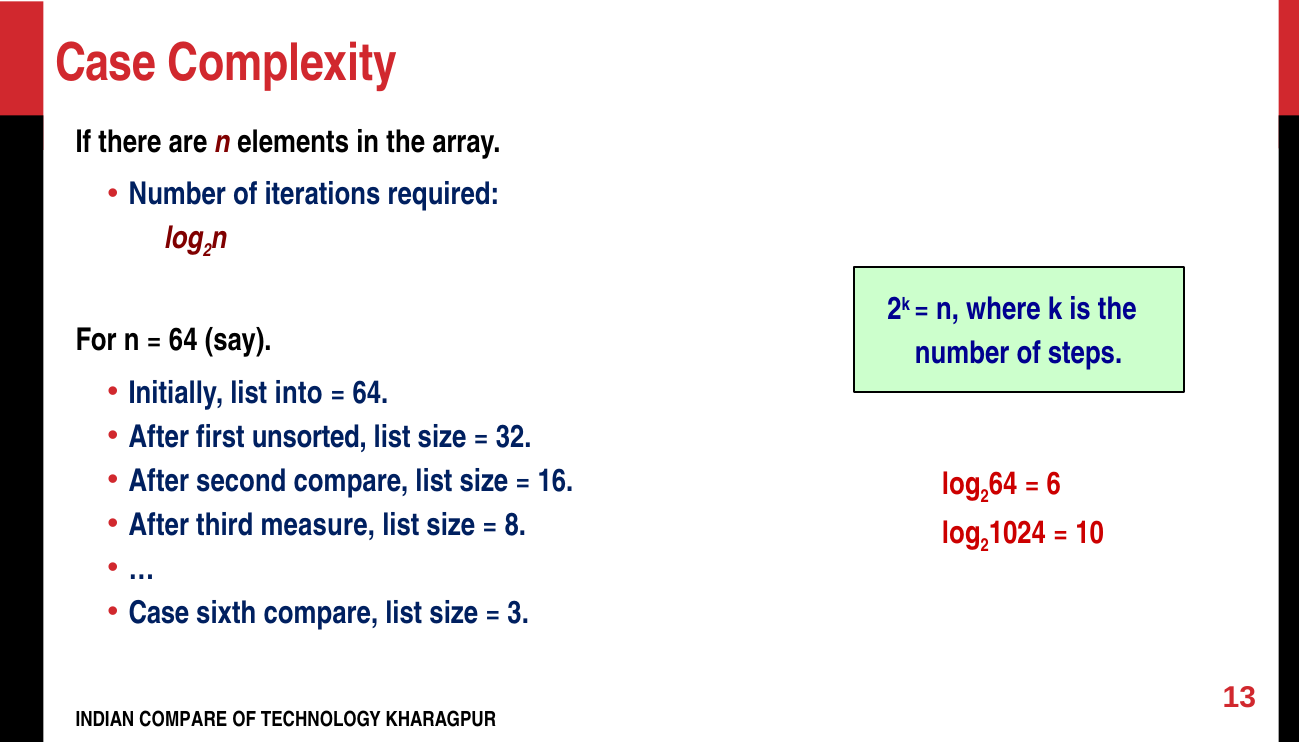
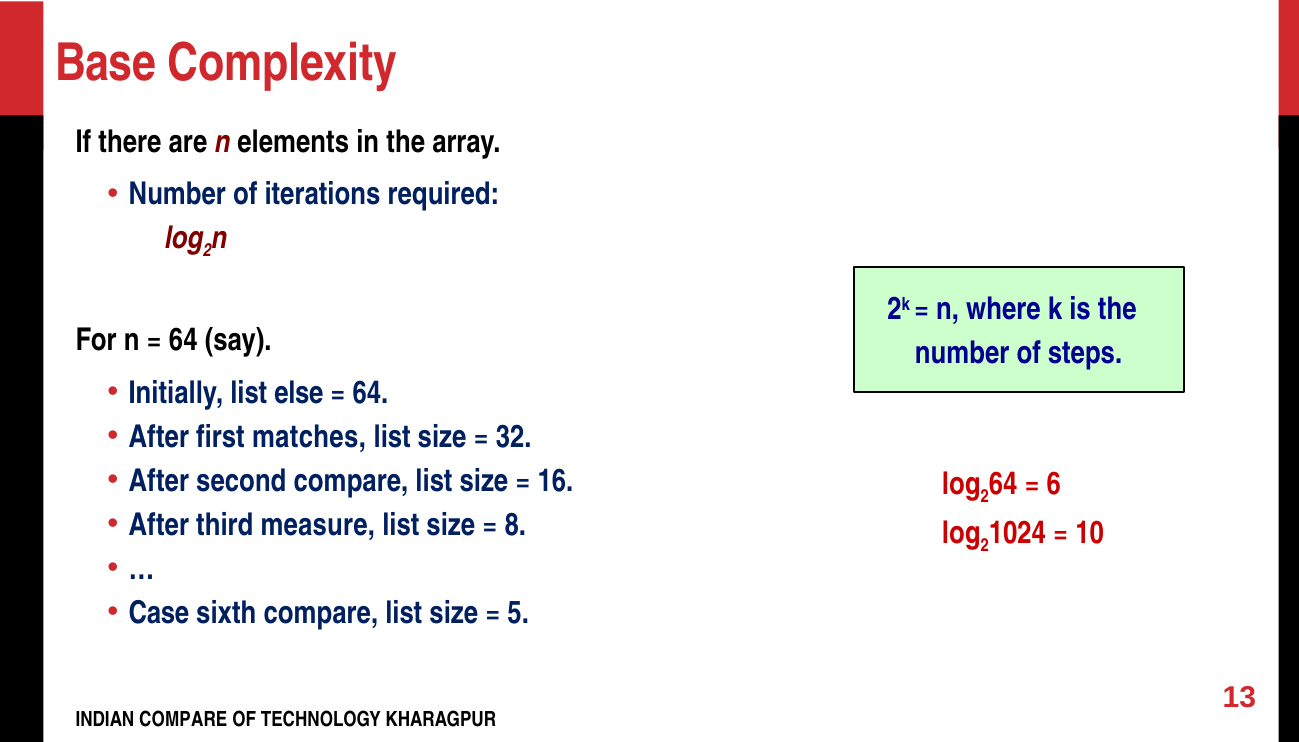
Case: Case -> Base (106, 63)
into: into -> else (299, 393)
unsorted: unsorted -> matches (309, 437)
3: 3 -> 5 (518, 613)
